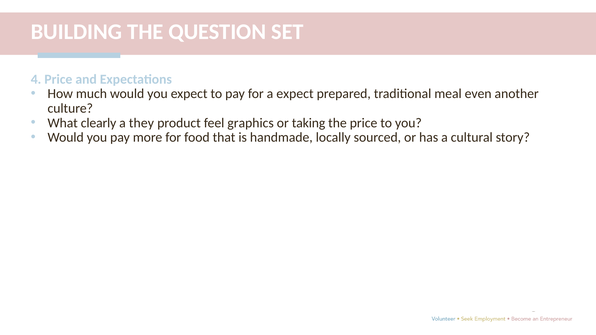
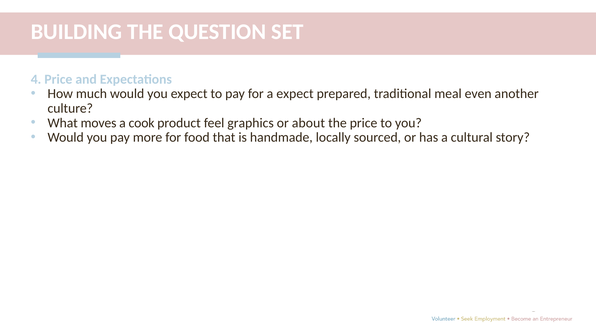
clearly: clearly -> moves (99, 123)
they: they -> cook (142, 123)
taking: taking -> about (308, 123)
